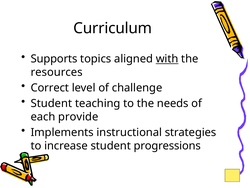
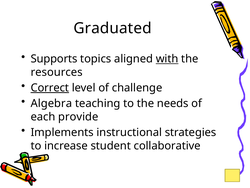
Curriculum: Curriculum -> Graduated (113, 28)
Correct underline: none -> present (50, 88)
Student: Student -> Algebra (51, 103)
progressions: progressions -> collaborative (167, 145)
